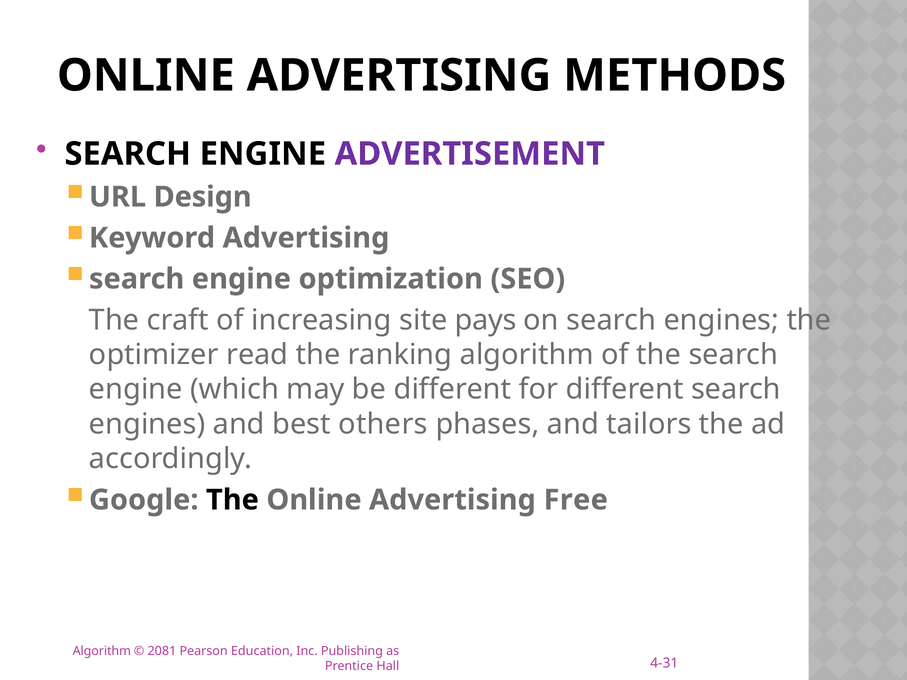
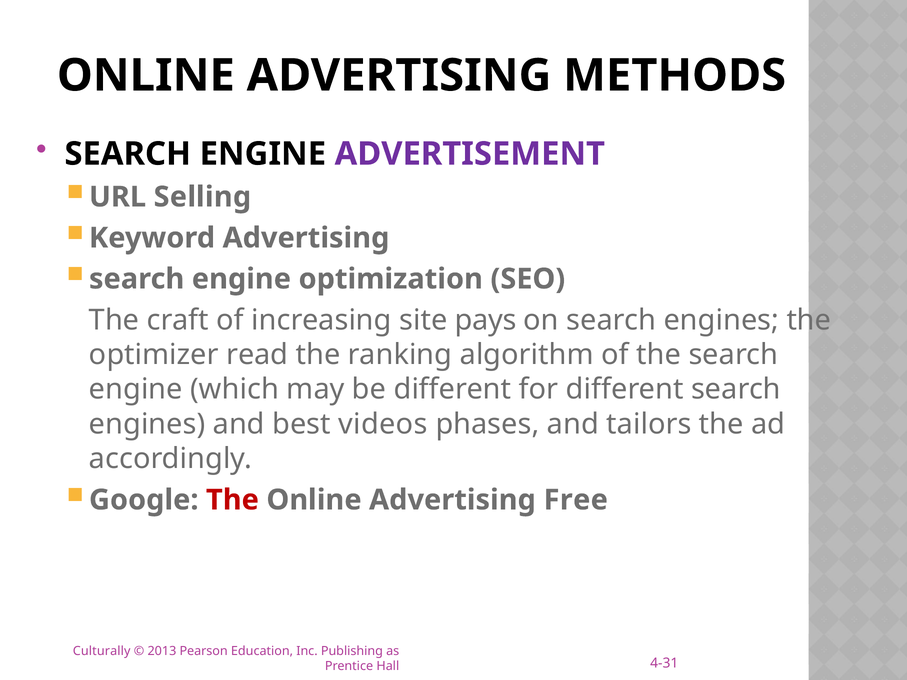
Design: Design -> Selling (202, 197)
others: others -> videos (383, 424)
The colour: black -> red (232, 500)
Algorithm: Algorithm -> Culturally (102, 651)
2081: 2081 -> 2013 (162, 651)
